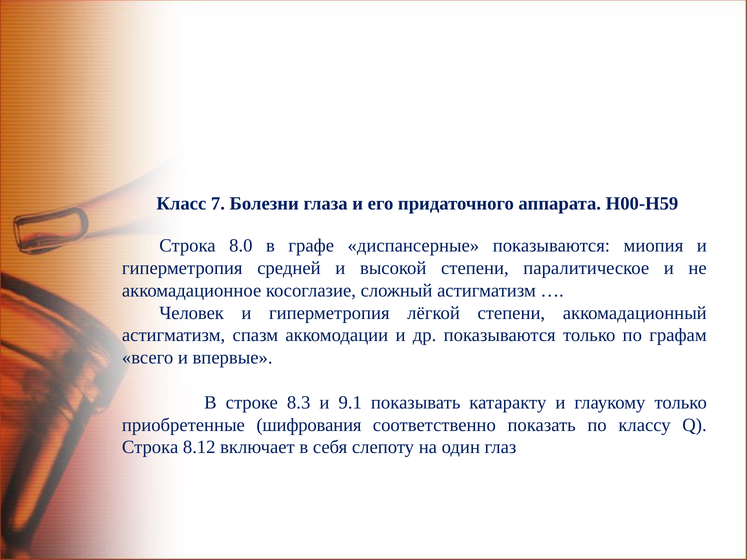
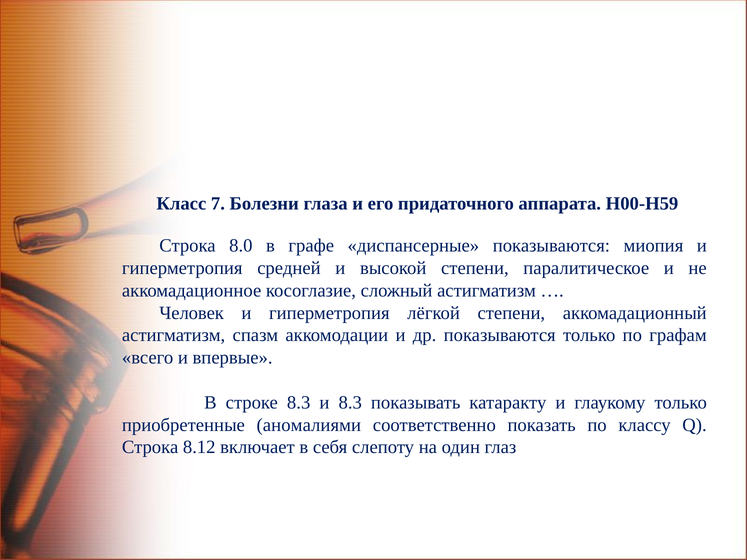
и 9.1: 9.1 -> 8.3 (350, 403)
шифрования: шифрования -> аномалиями (309, 425)
